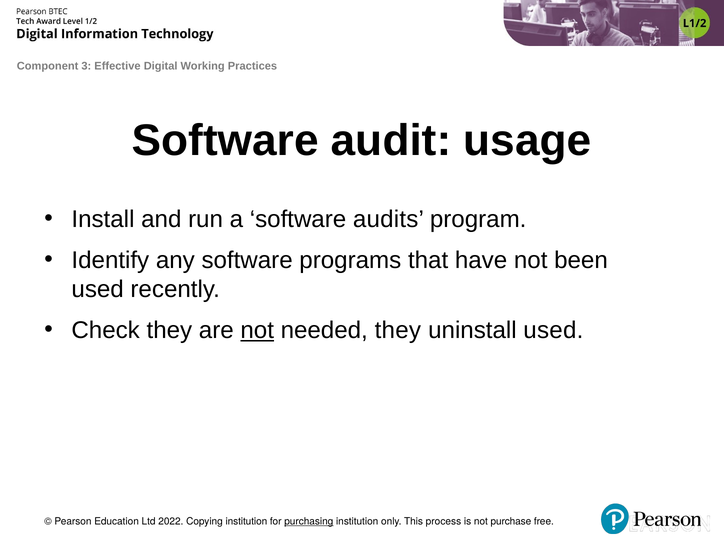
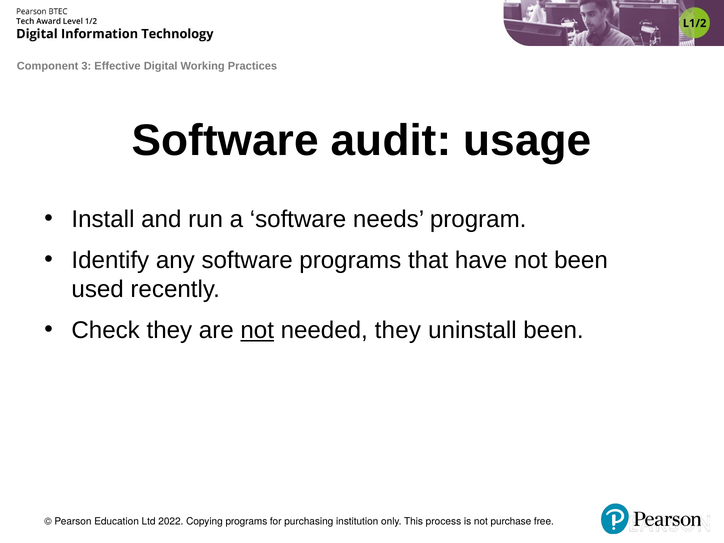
audits: audits -> needs (389, 219)
uninstall used: used -> been (553, 330)
Copying institution: institution -> programs (246, 521)
purchasing underline: present -> none (309, 521)
